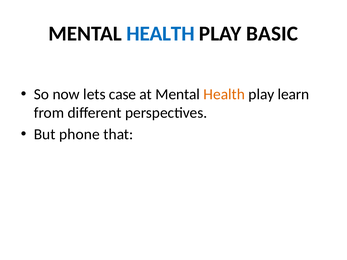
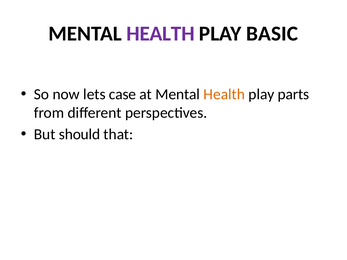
HEALTH colour: blue -> purple (160, 34)
learn: learn -> parts (293, 94)
phone: phone -> should (80, 135)
